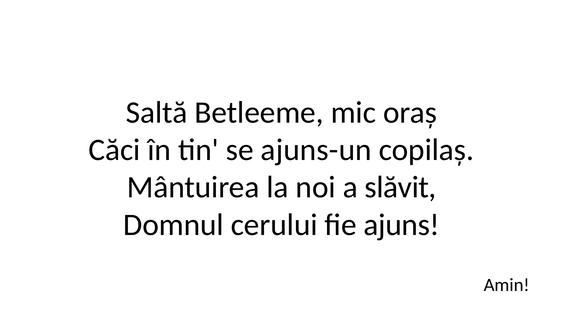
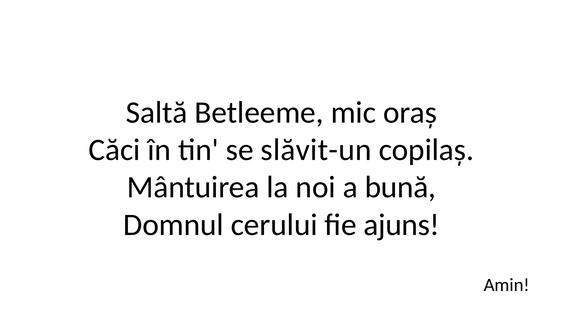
ajuns-un: ajuns-un -> slăvit-un (316, 150)
slăvit: slăvit -> bună (400, 188)
